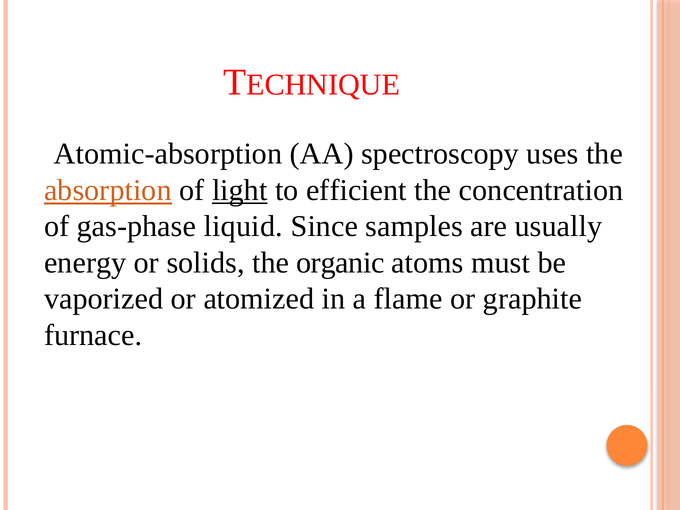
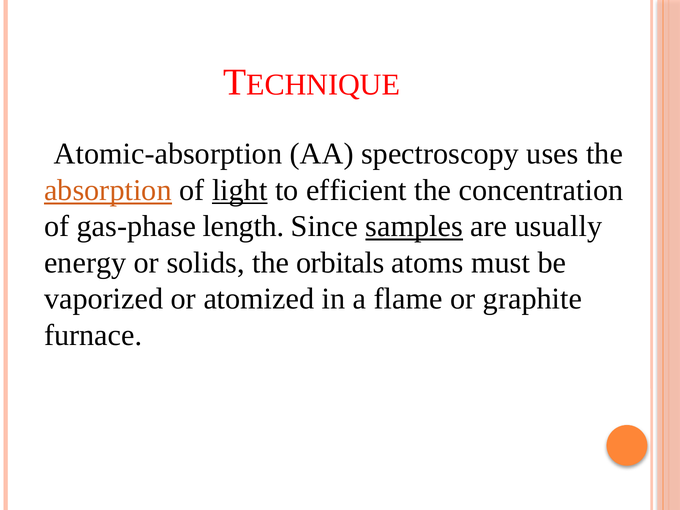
liquid: liquid -> length (244, 226)
samples underline: none -> present (414, 226)
organic: organic -> orbitals (340, 263)
